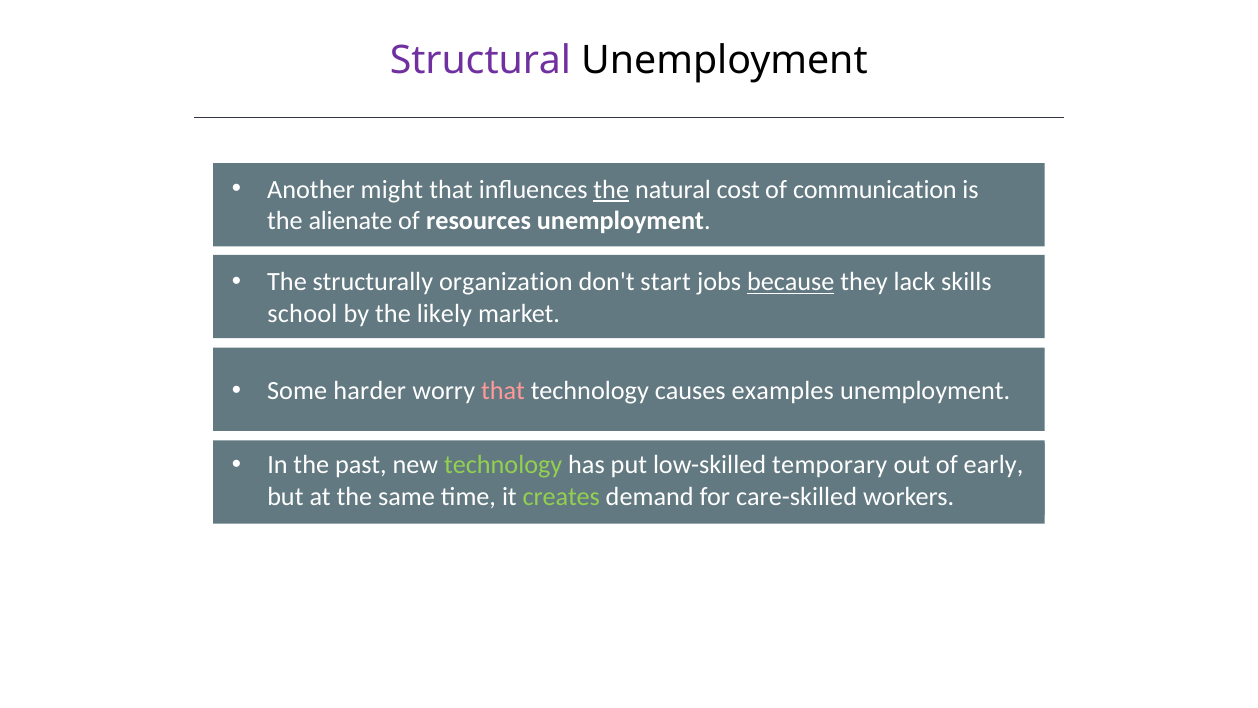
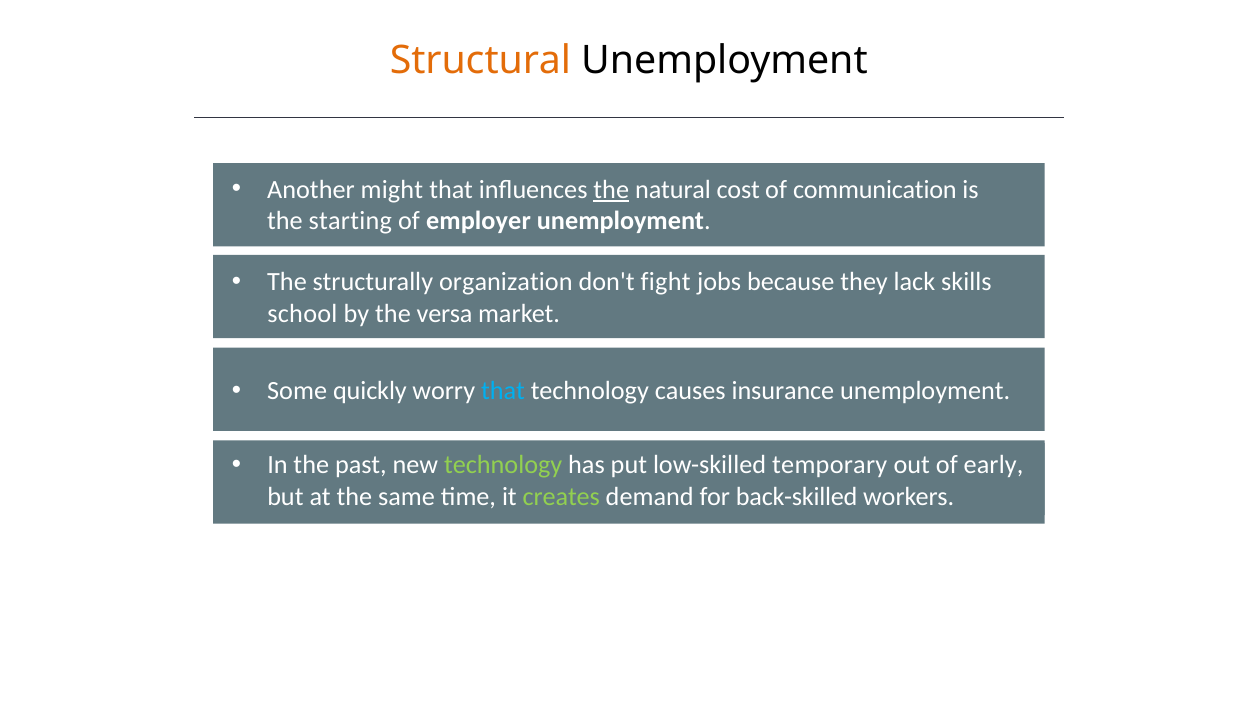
Structural colour: purple -> orange (480, 61)
alienate: alienate -> starting (350, 221)
resources: resources -> employer (478, 221)
start: start -> fight (666, 282)
because underline: present -> none (791, 282)
likely: likely -> versa (445, 313)
harder: harder -> quickly (370, 391)
that colour: pink -> light blue (503, 391)
examples: examples -> insurance (783, 391)
care-skilled: care-skilled -> back-skilled (797, 496)
